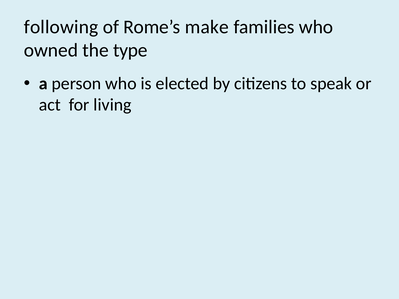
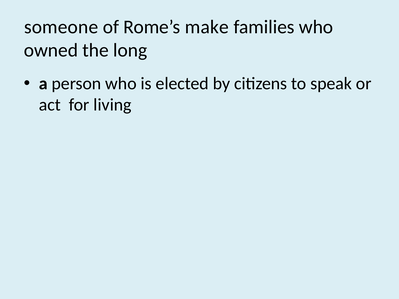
following: following -> someone (61, 27)
type: type -> long (130, 50)
